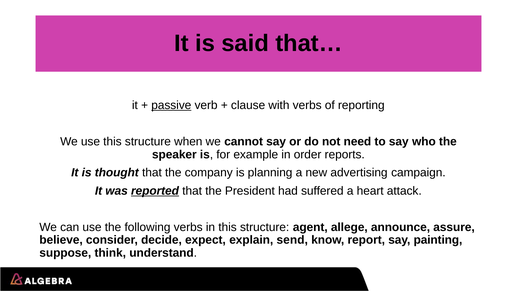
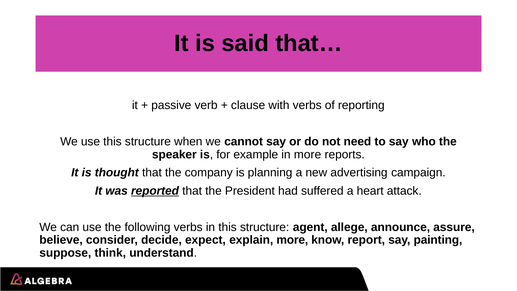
passive underline: present -> none (171, 105)
in order: order -> more (308, 154)
explain send: send -> more (292, 240)
